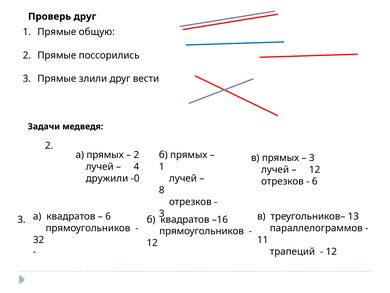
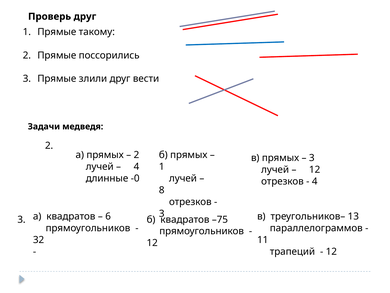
общую: общую -> такому (97, 32)
дружили: дружили -> длинные (107, 178)
6: 6 -> 4 (315, 181)
–16: –16 -> –75 (220, 219)
